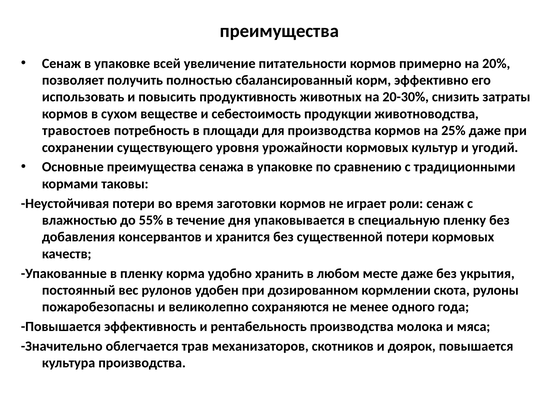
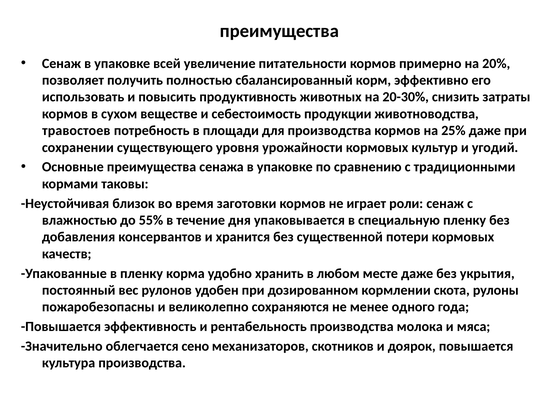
Неустойчивая потери: потери -> близок (134, 203)
трав: трав -> сено (195, 346)
